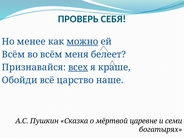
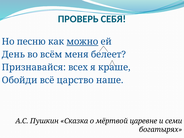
менее: менее -> песню (31, 42)
Всём: Всём -> День (13, 54)
всех underline: present -> none (78, 67)
